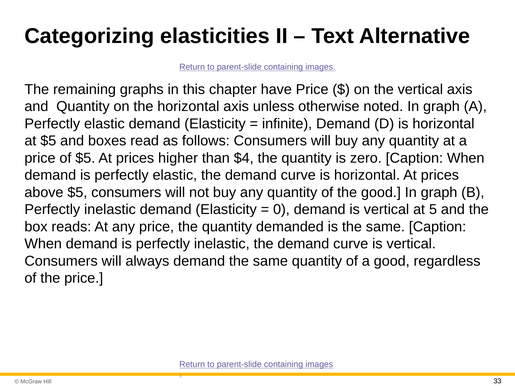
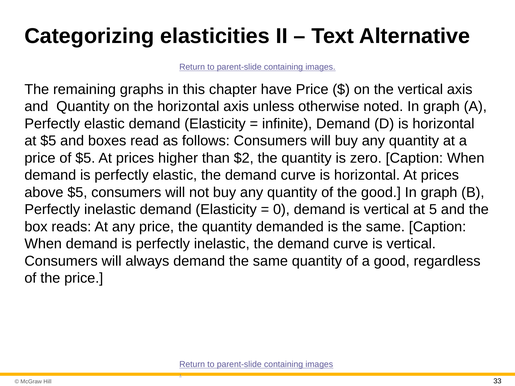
$4: $4 -> $2 (244, 158)
